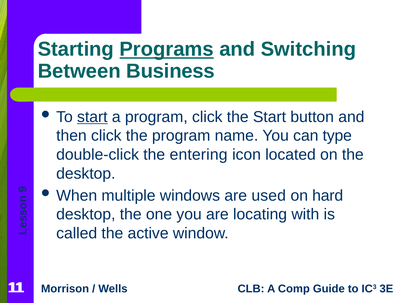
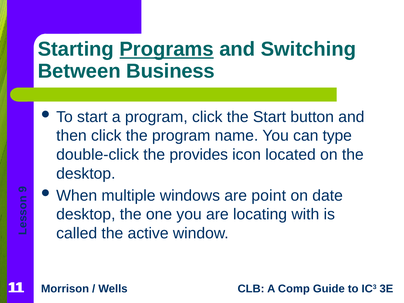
start underline: present -> none (92, 117)
entering: entering -> provides (199, 155)
used: used -> point (269, 196)
hard: hard -> date (328, 196)
